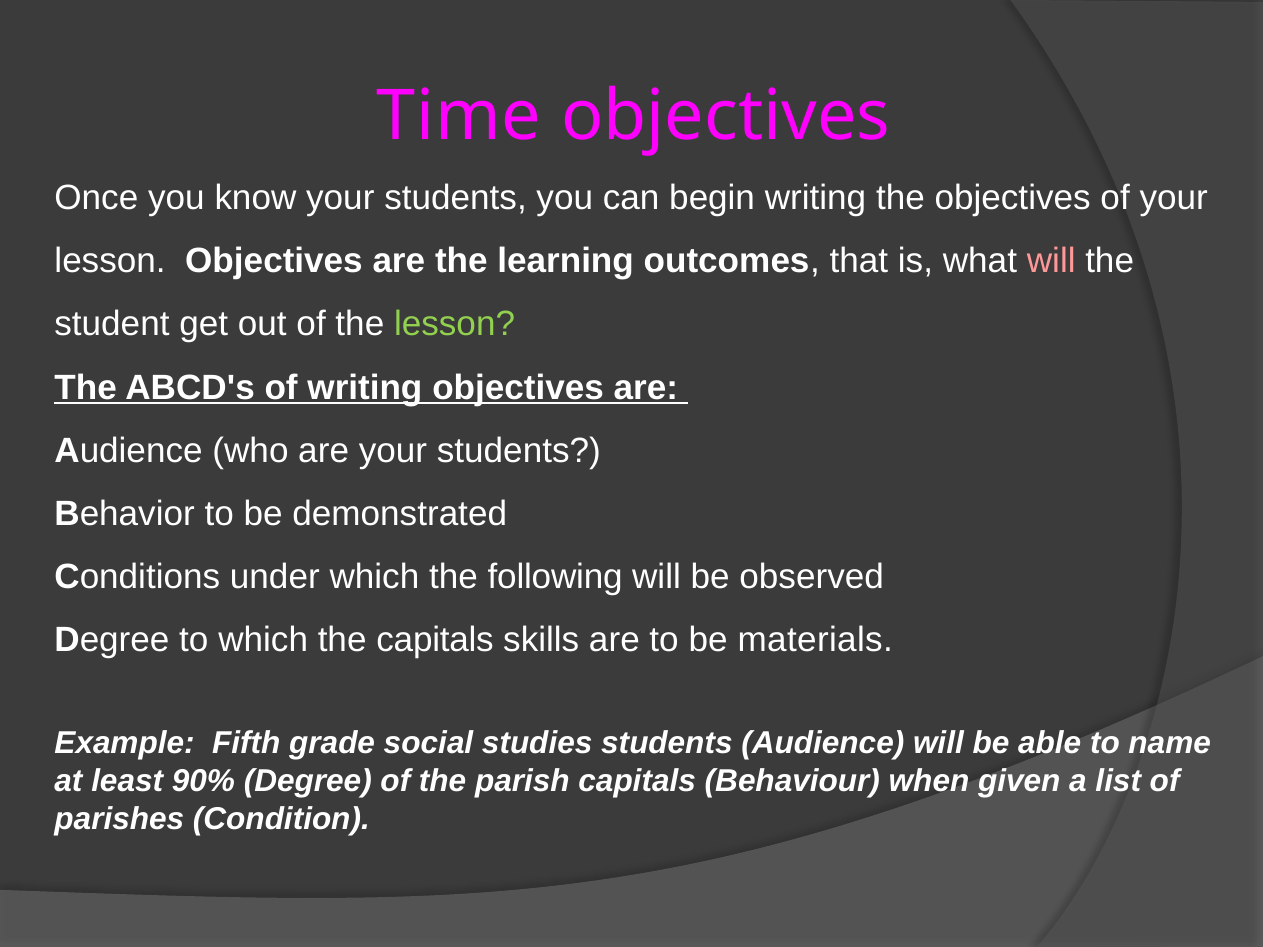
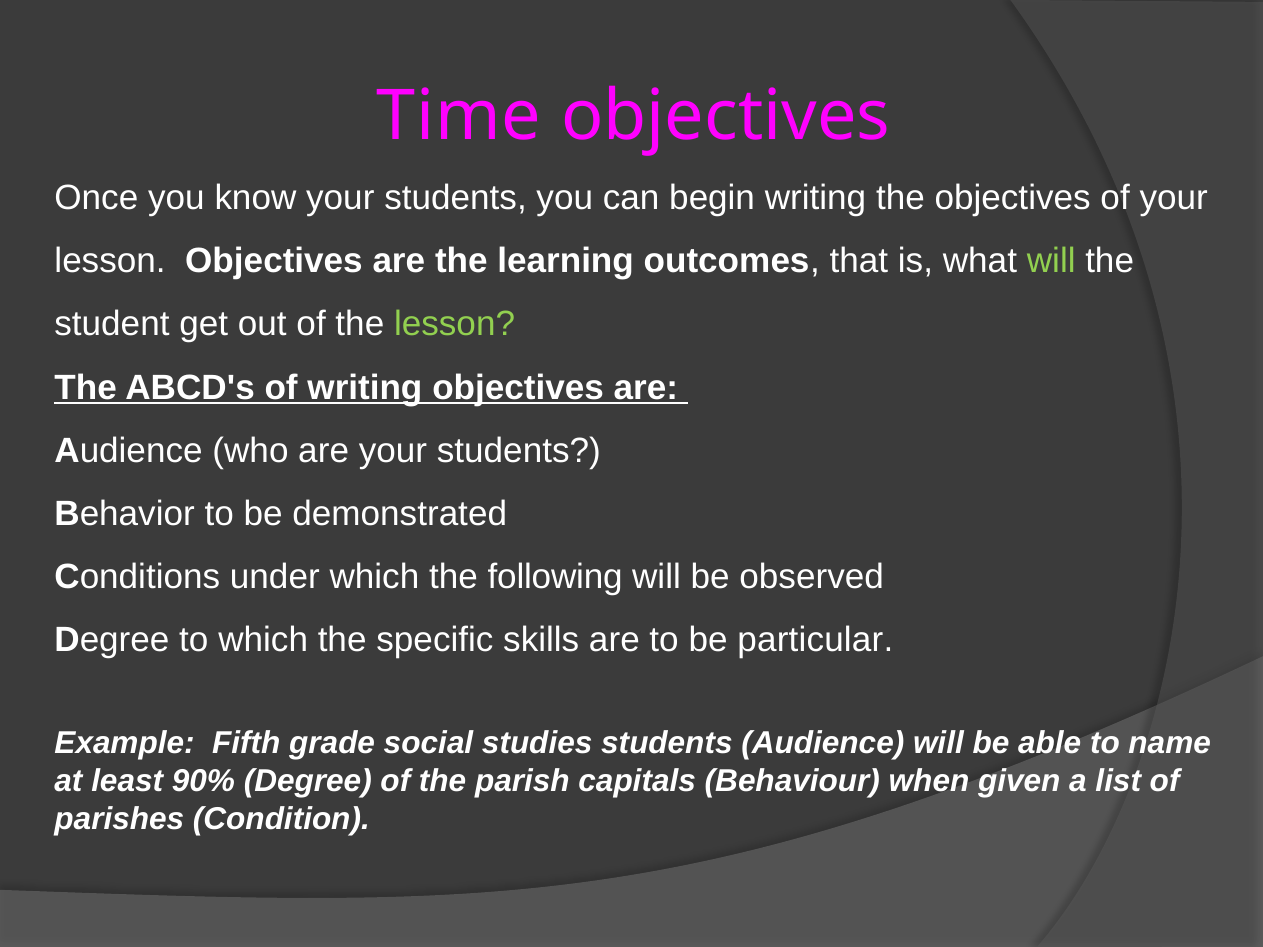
will colour: pink -> light green (1051, 261)
the capitals: capitals -> specific (435, 640)
materials: materials -> particular (815, 640)
